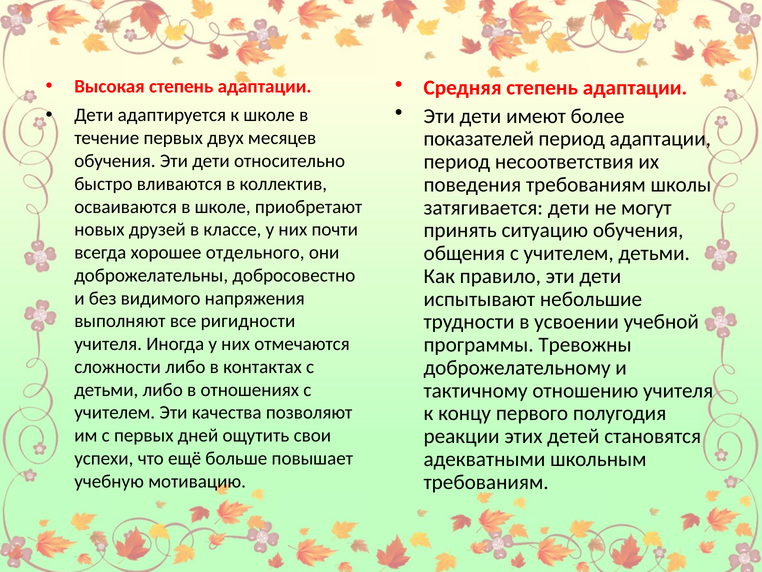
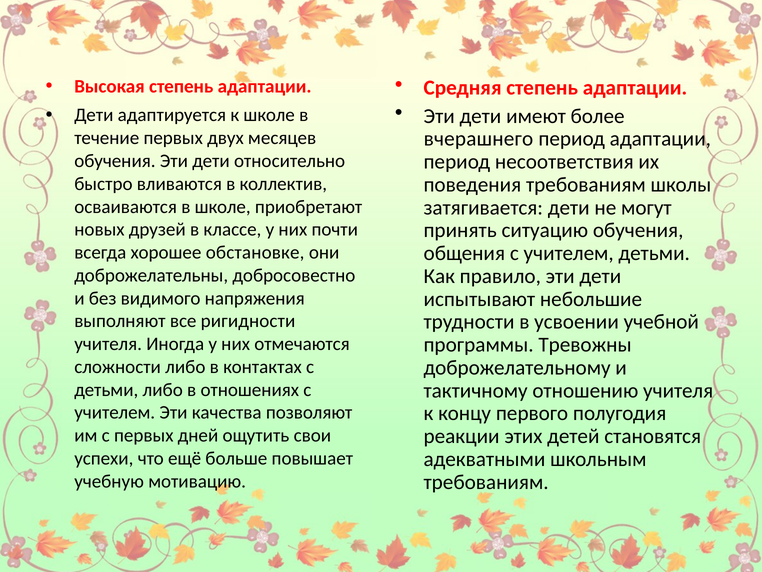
показателей: показателей -> вчерашнего (478, 139)
отдельного: отдельного -> обстановке (255, 252)
